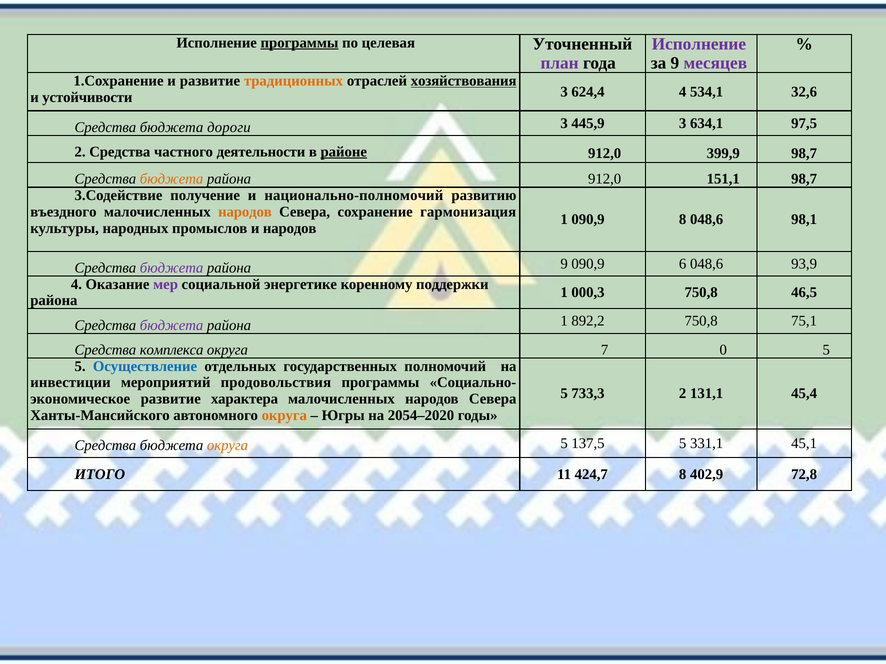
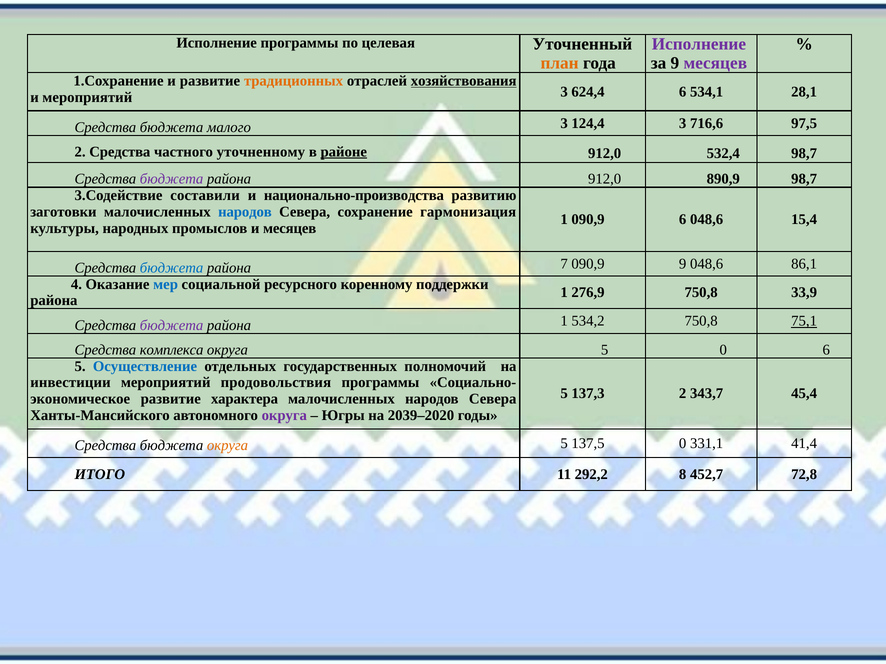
программы underline: present -> none (300, 43)
план colour: purple -> orange (560, 63)
и устойчивости: устойчивости -> мероприятий (87, 97)
624,4 4: 4 -> 6 (683, 92)
32,6: 32,6 -> 28,1 (804, 92)
дороги: дороги -> малого (229, 127)
445,9: 445,9 -> 124,4 (588, 123)
634,1: 634,1 -> 716,6 (707, 123)
деятельности: деятельности -> уточненному (261, 152)
399,9: 399,9 -> 532,4 (723, 153)
бюджета colour: orange -> purple (172, 179)
151,1: 151,1 -> 890,9 (723, 179)
получение: получение -> составили (205, 196)
национально-полномочий: национально-полномочий -> национально-производства (354, 196)
въездного: въездного -> заготовки (63, 212)
народов colour: orange -> blue (245, 212)
090,9 8: 8 -> 6 (683, 220)
98,1: 98,1 -> 15,4 (804, 220)
и народов: народов -> месяцев (290, 228)
бюджета colour: purple -> blue (172, 268)
района 9: 9 -> 7 (564, 264)
090,9 6: 6 -> 9 (683, 264)
93,9: 93,9 -> 86,1 (804, 264)
мер colour: purple -> blue (166, 284)
энергетике: энергетике -> ресурсного (301, 284)
000,3: 000,3 -> 276,9 (588, 293)
46,5: 46,5 -> 33,9 (804, 293)
892,2: 892,2 -> 534,2 (588, 321)
75,1 underline: none -> present (804, 321)
7: 7 -> 5 (605, 350)
0 5: 5 -> 6 (826, 350)
733,3: 733,3 -> 137,3 (588, 394)
131,1: 131,1 -> 343,7 (707, 394)
округа colour: orange -> purple (284, 416)
2054–2020: 2054–2020 -> 2039–2020 (421, 416)
137,5 5: 5 -> 0 (683, 444)
45,1: 45,1 -> 41,4 (804, 444)
424,7: 424,7 -> 292,2 (591, 475)
402,9: 402,9 -> 452,7 (707, 475)
